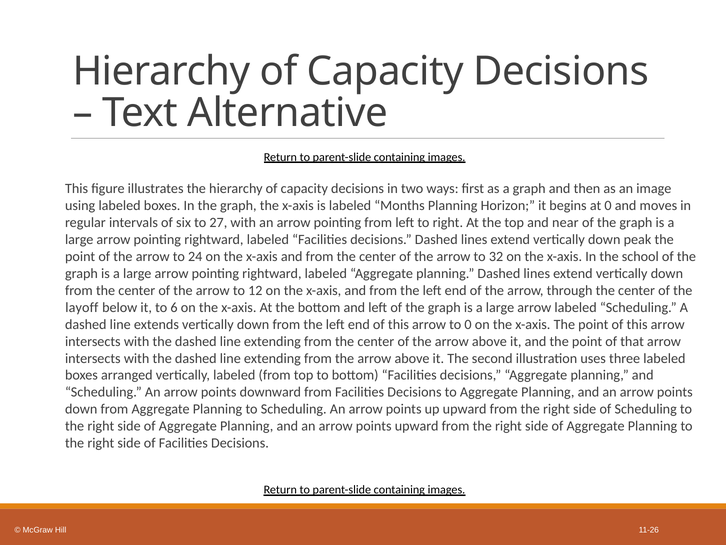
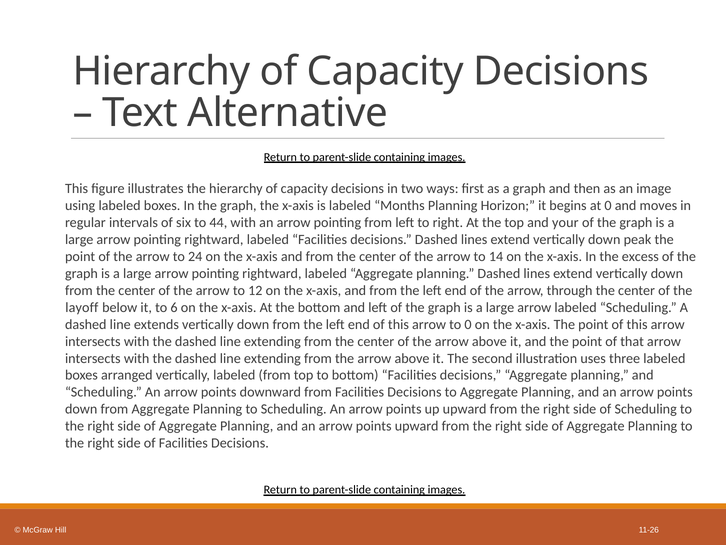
27: 27 -> 44 (218, 222)
near: near -> your (565, 222)
32: 32 -> 14 (496, 256)
school: school -> excess (640, 256)
